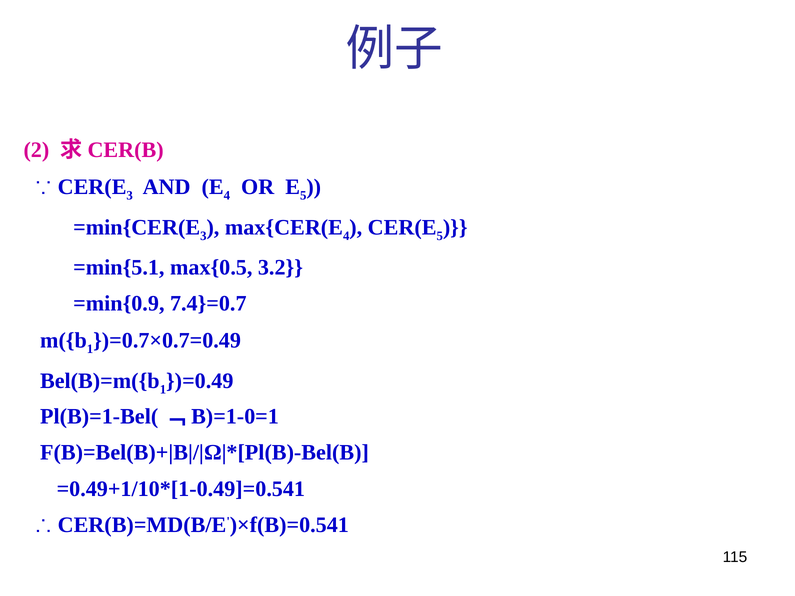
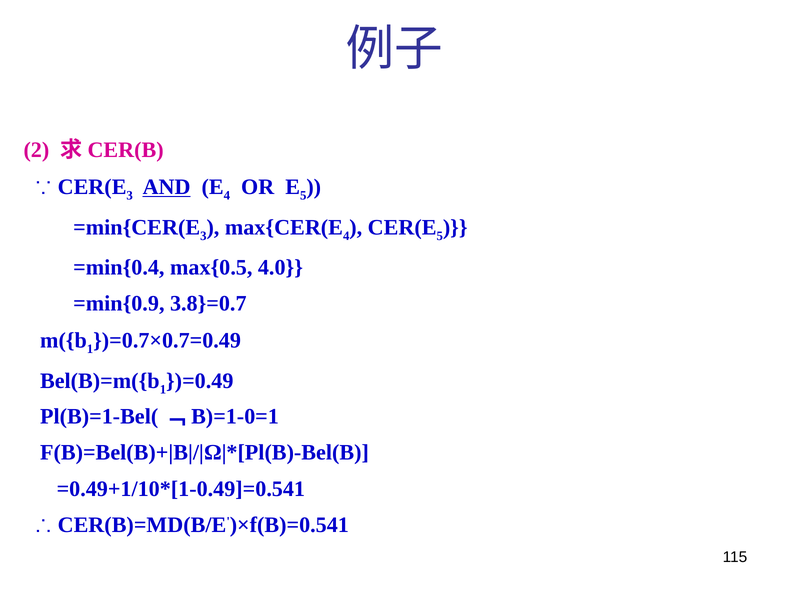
AND underline: none -> present (167, 187)
=min{5.1: =min{5.1 -> =min{0.4 (119, 267)
3.2: 3.2 -> 4.0 (280, 267)
7.4}=0.7: 7.4}=0.7 -> 3.8}=0.7 (208, 304)
